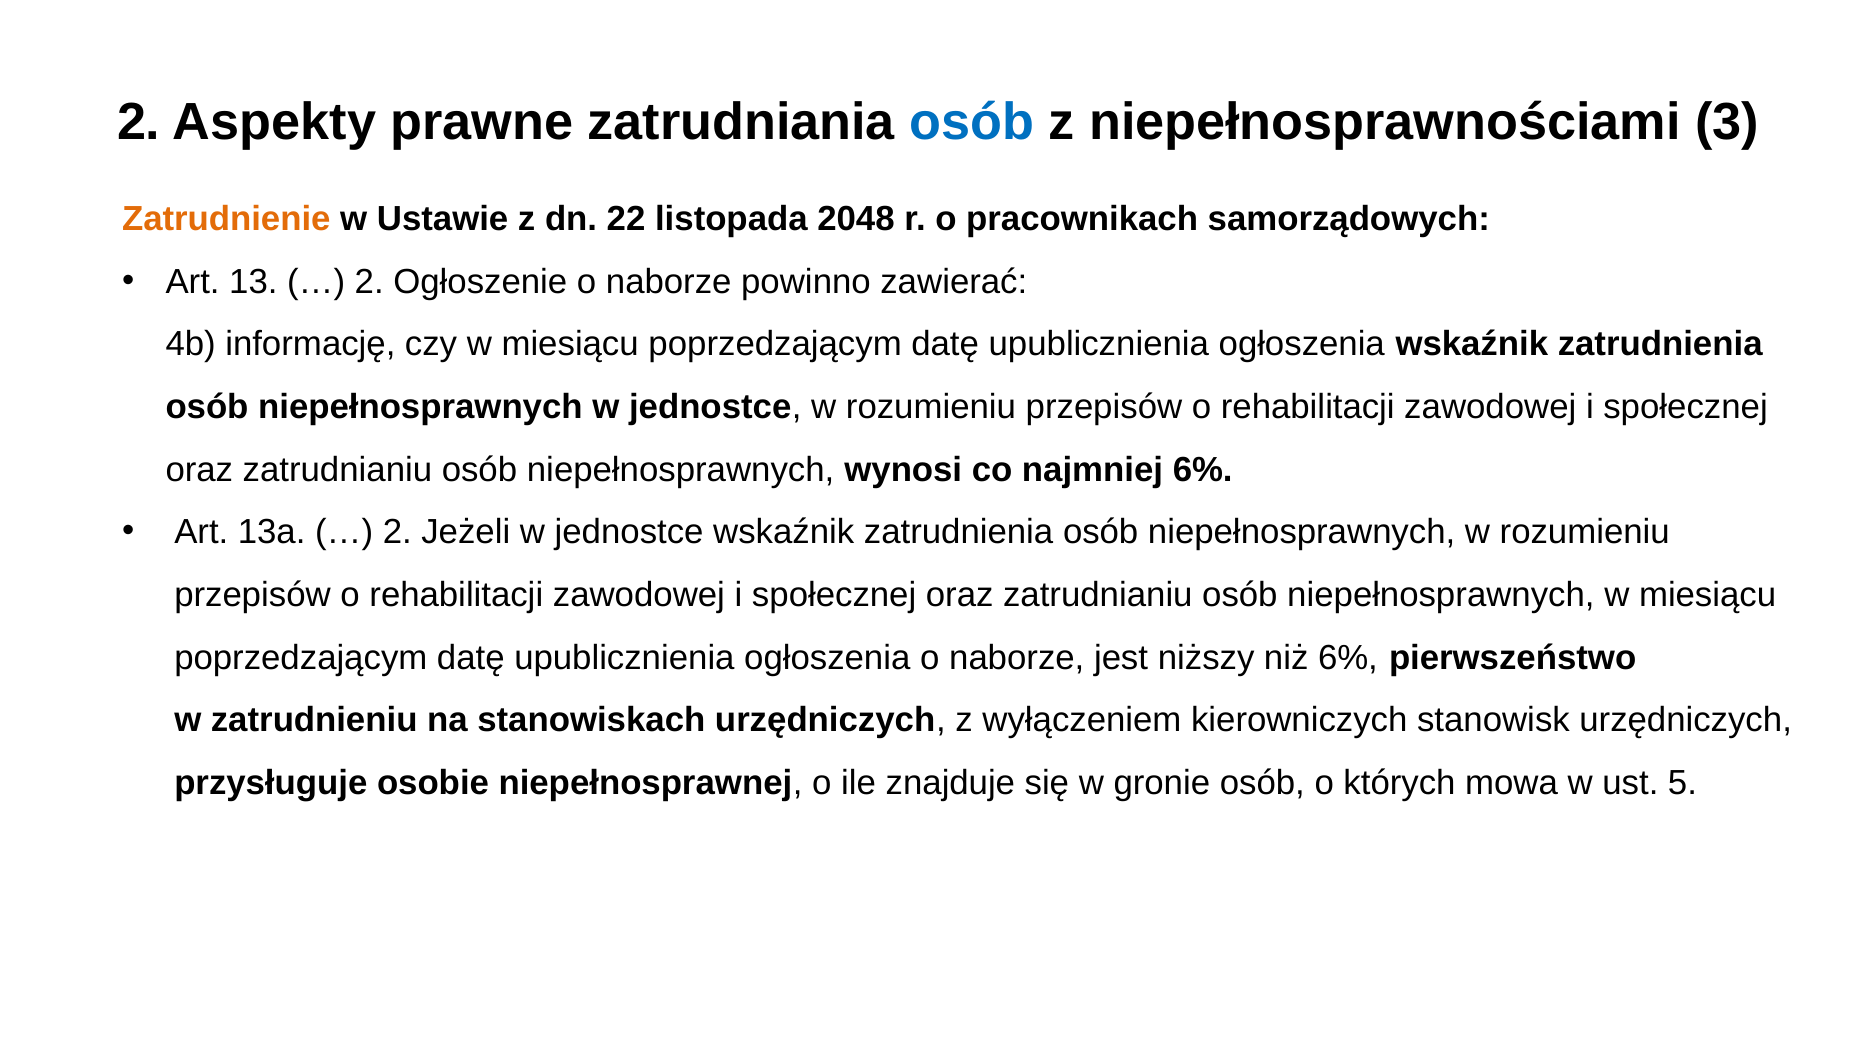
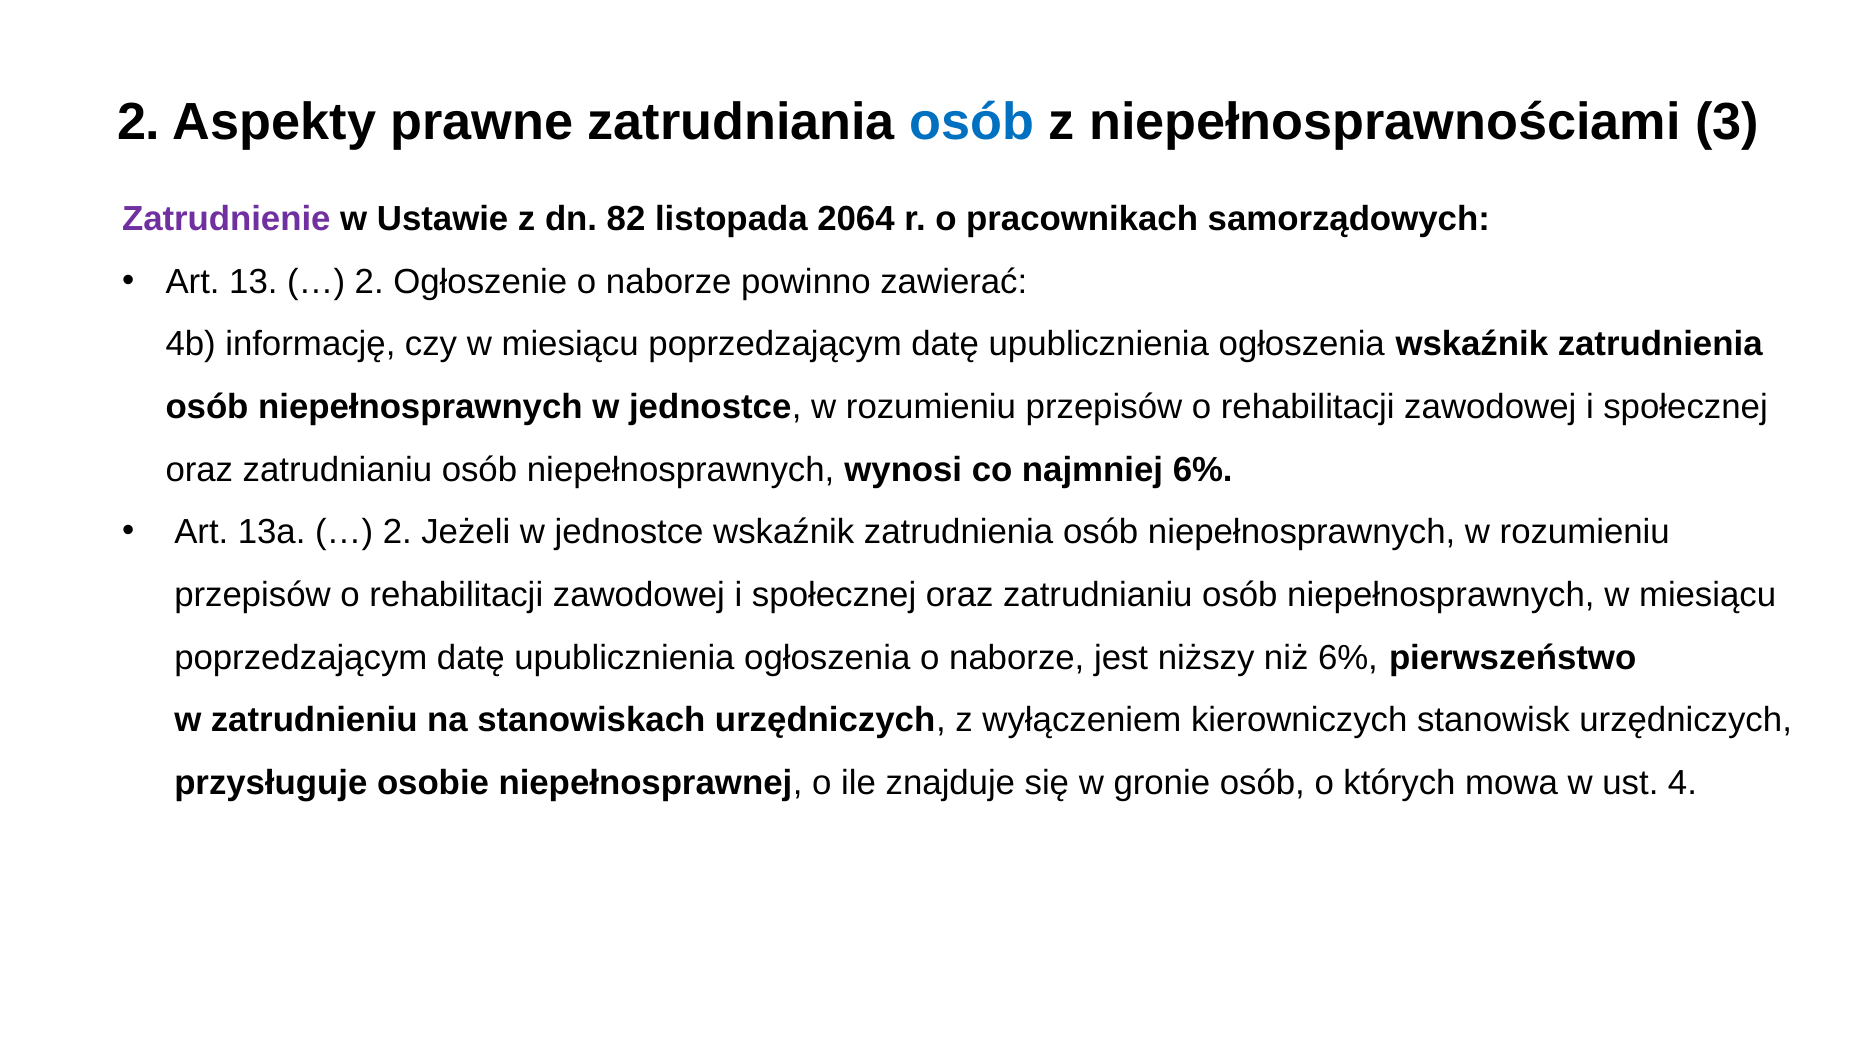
Zatrudnienie colour: orange -> purple (226, 219)
22: 22 -> 82 (626, 219)
2048: 2048 -> 2064 (856, 219)
5: 5 -> 4 (1682, 783)
